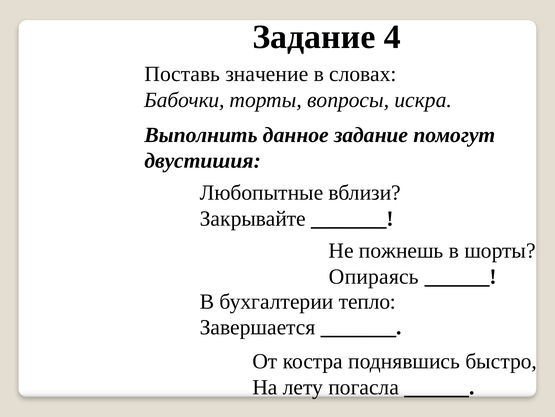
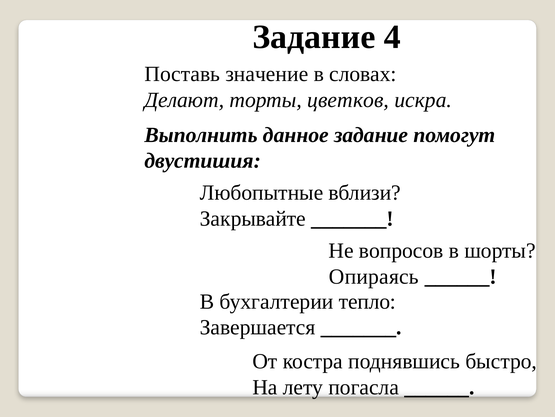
Бабочки: Бабочки -> Делают (184, 100)
вопросы: вопросы -> цветков (348, 100)
пожнешь: пожнешь -> вопросов (401, 250)
